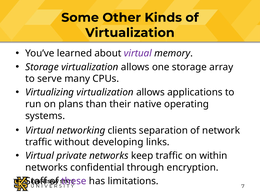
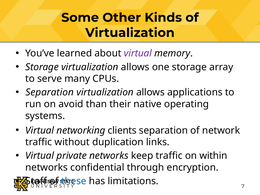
Virtualizing: Virtualizing -> Separation (50, 92)
plans: plans -> avoid (71, 104)
developing: developing -> duplication (118, 142)
these colour: purple -> blue (74, 181)
